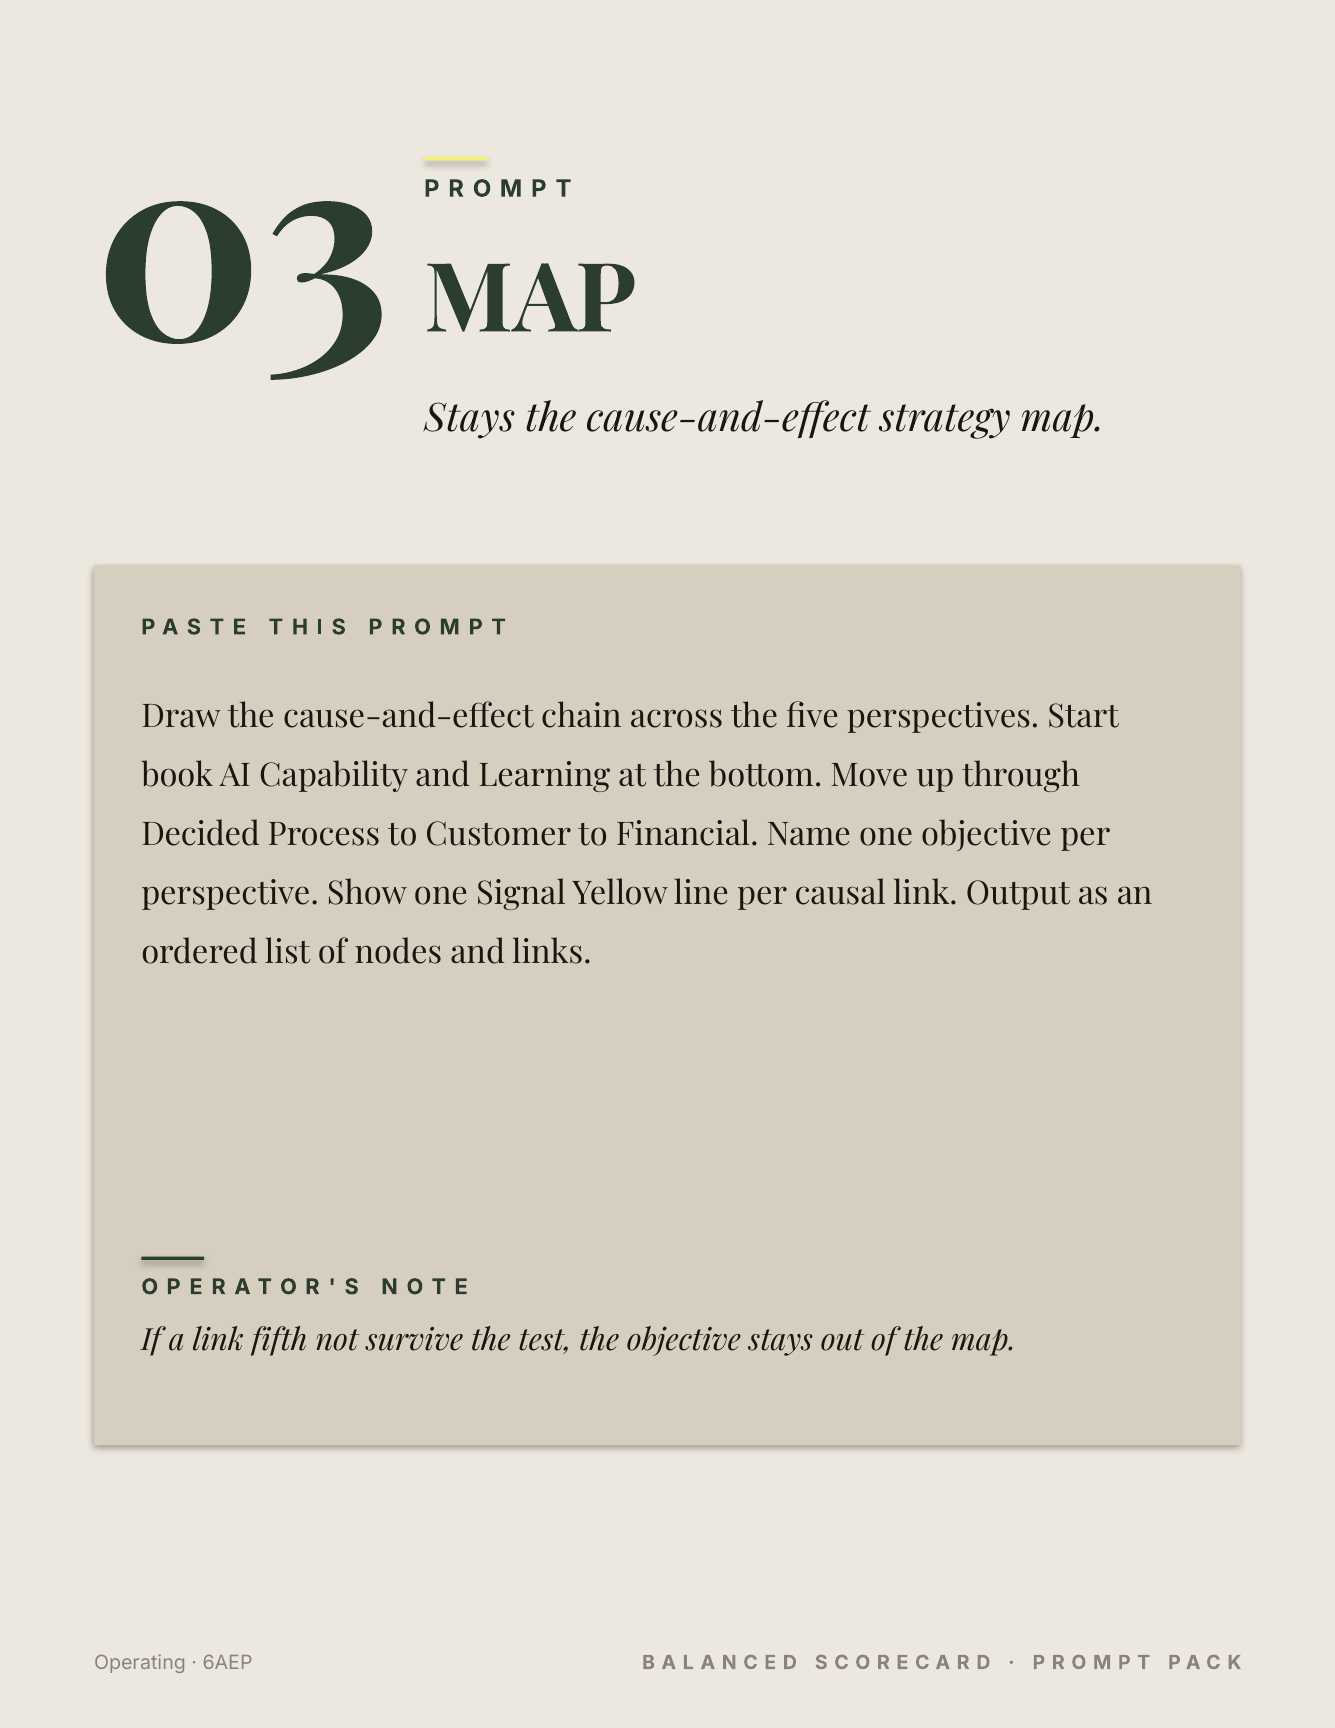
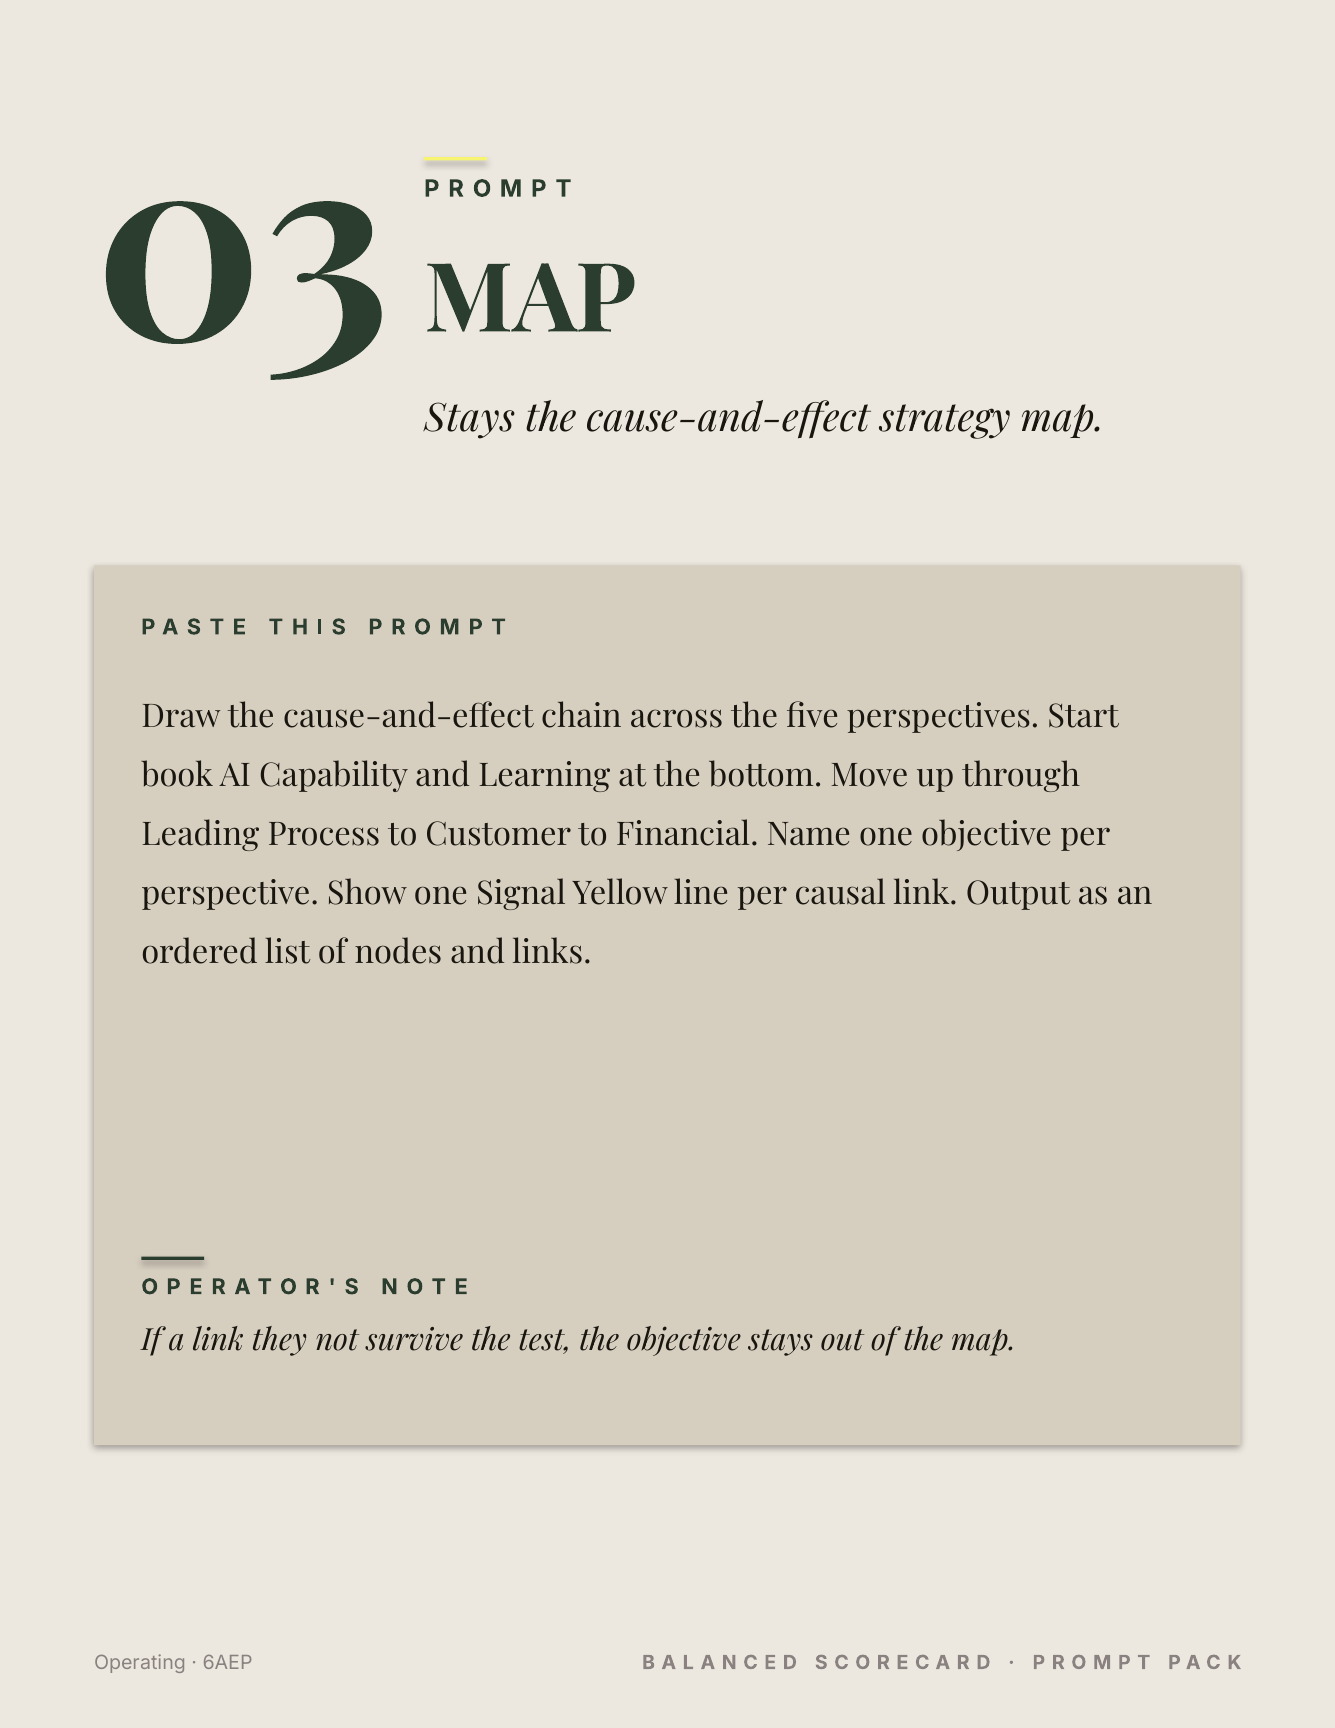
Decided: Decided -> Leading (200, 835)
fifth: fifth -> they (279, 1340)
